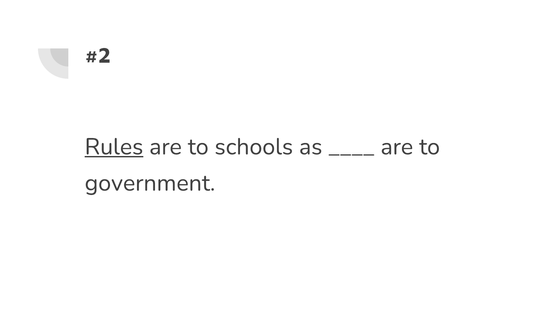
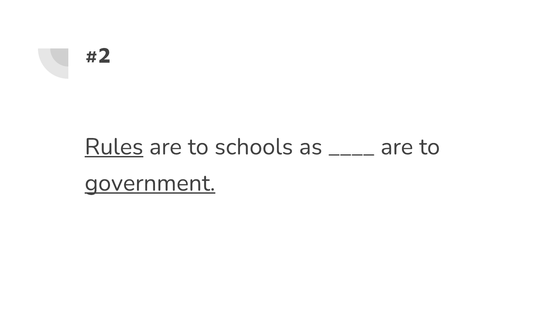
government underline: none -> present (150, 183)
